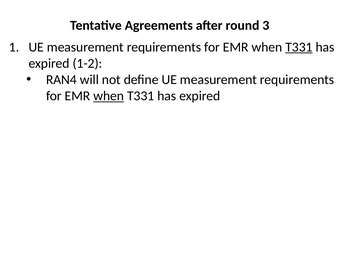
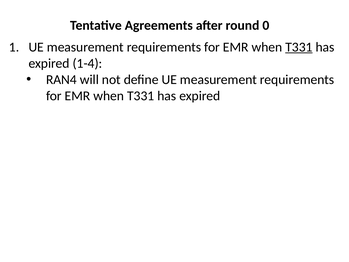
3: 3 -> 0 (266, 25)
1-2: 1-2 -> 1-4 (87, 63)
when underline: present -> none (109, 96)
